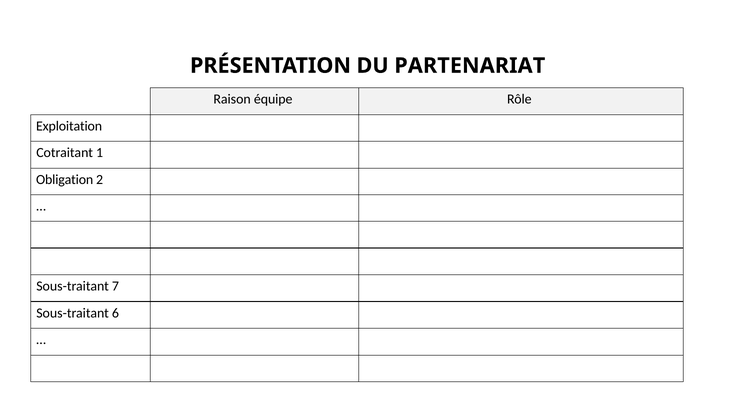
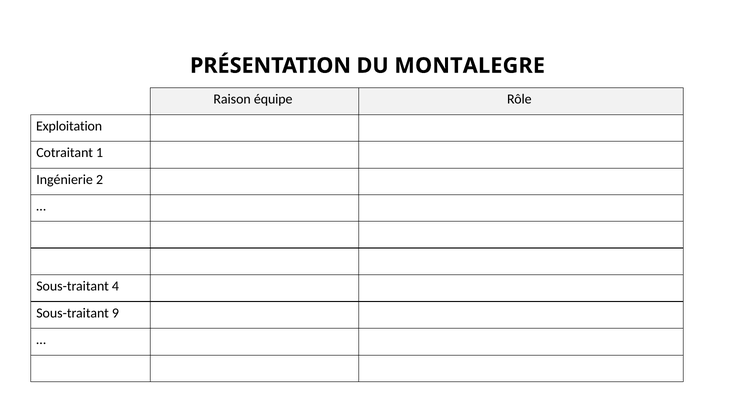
PARTENARIAT: PARTENARIAT -> MONTALEGRE (470, 66)
Obligation: Obligation -> Ingénierie (65, 179)
7: 7 -> 4 (115, 286)
6: 6 -> 9 (115, 313)
